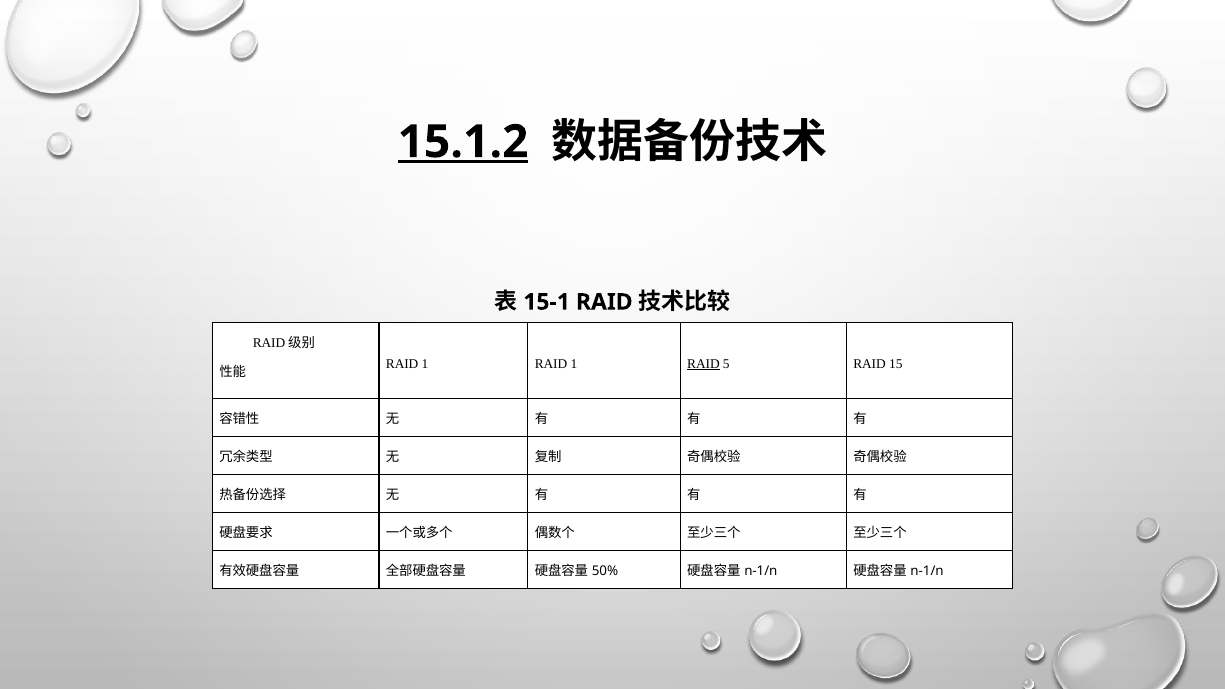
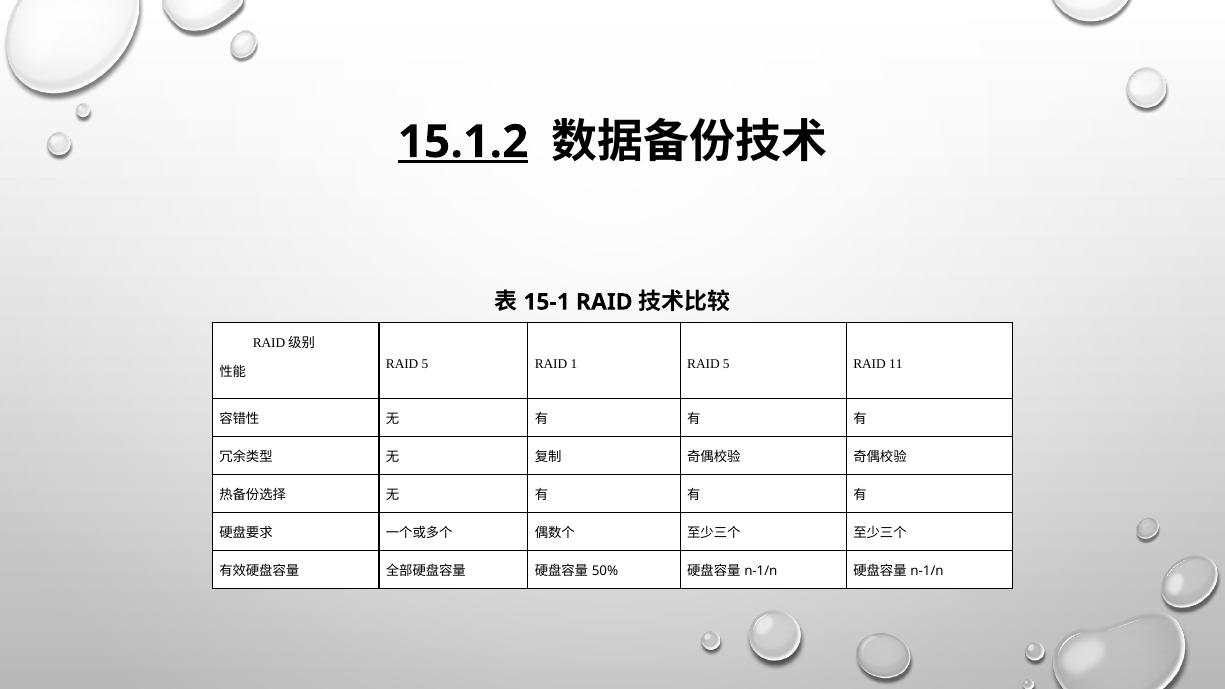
1: 1 -> 5 (425, 364)
RAID underline: present -> none (703, 364)
15: 15 -> 11 (896, 364)
